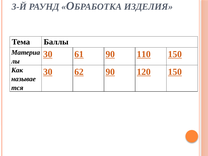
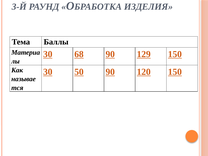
61: 61 -> 68 (79, 54)
110: 110 -> 129 (144, 54)
62: 62 -> 50 (79, 72)
